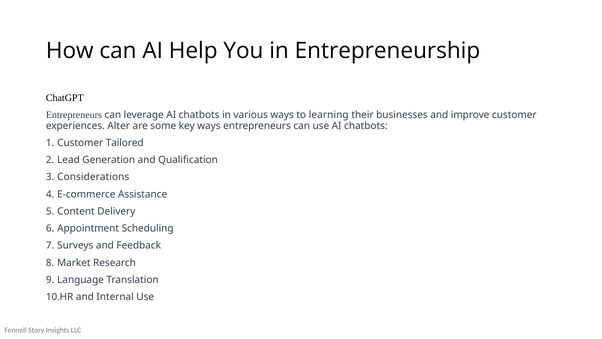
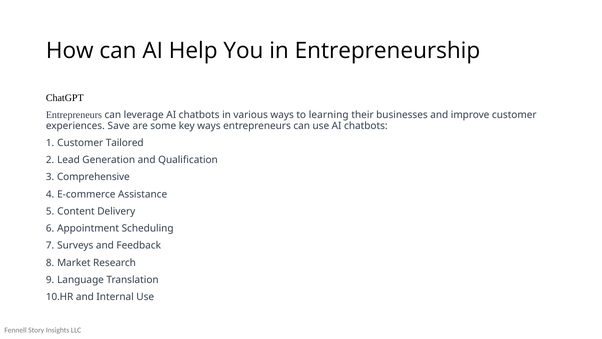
Alter: Alter -> Save (119, 126)
Considerations: Considerations -> Comprehensive (93, 177)
